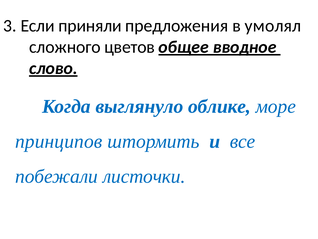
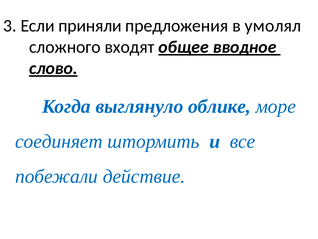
цветов: цветов -> входят (130, 47)
принципов: принципов -> соединяет (59, 141)
листочки: листочки -> действие (144, 176)
